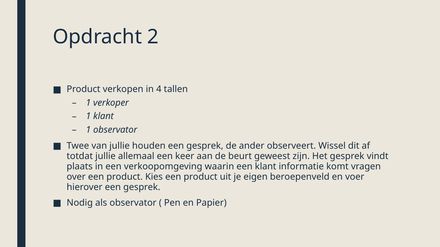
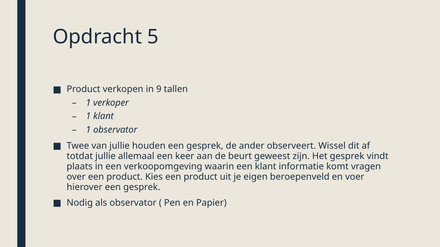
2: 2 -> 5 (153, 37)
4: 4 -> 9 (159, 89)
